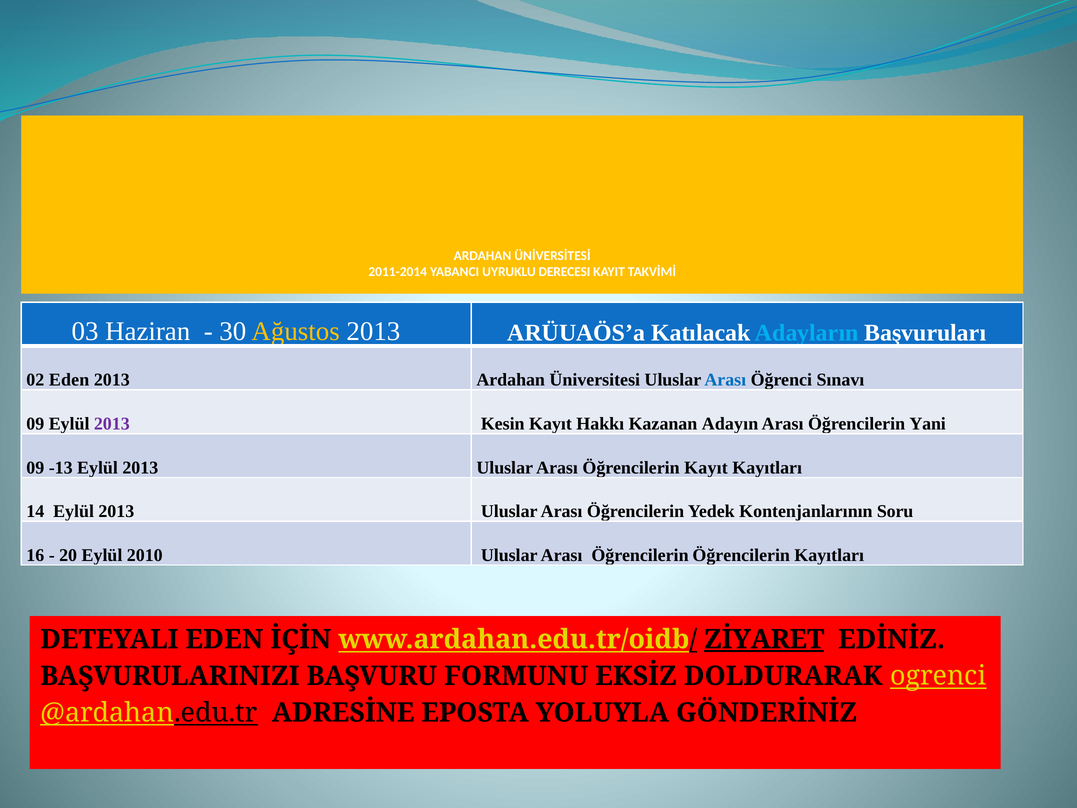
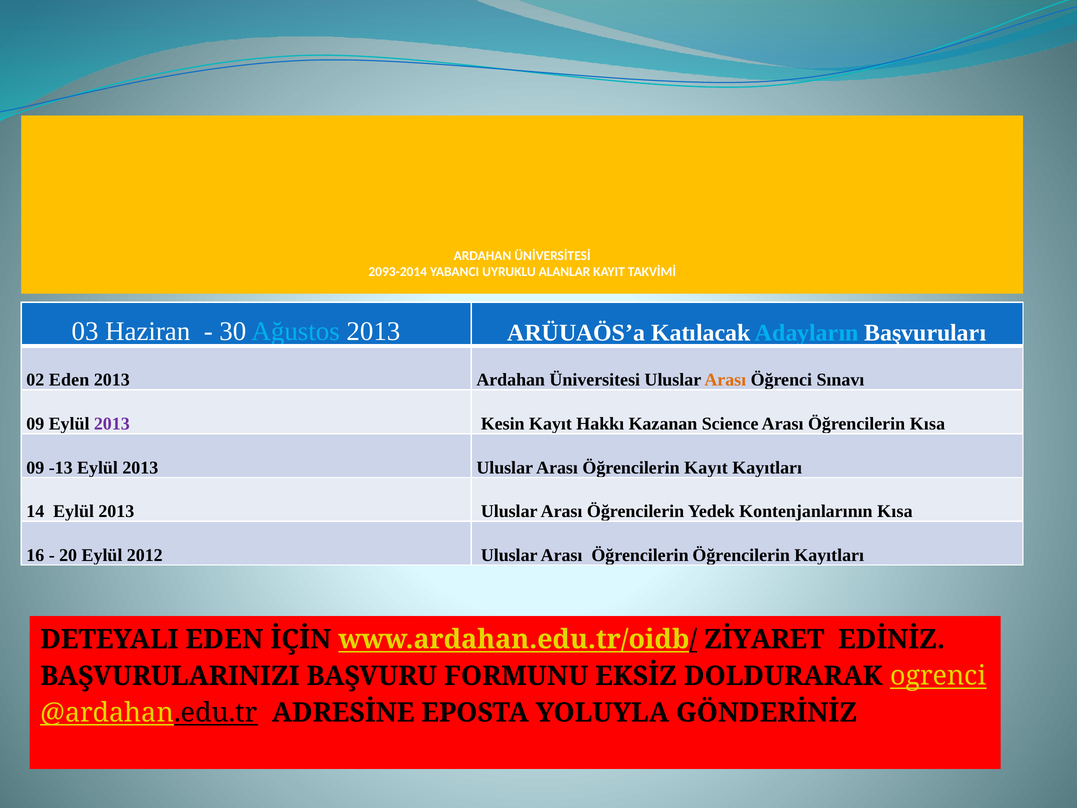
2011-2014: 2011-2014 -> 2093-2014 (398, 272)
DERECESI: DERECESI -> ALANLAR (564, 272)
Ağustos colour: yellow -> light blue (296, 331)
Arası colour: blue -> orange (725, 380)
Adayın: Adayın -> Science (730, 424)
Öğrencilerin Yani: Yani -> Kısa (927, 424)
Kontenjanlarının Soru: Soru -> Kısa (895, 511)
2010: 2010 -> 2012 (145, 555)
ZİYARET underline: present -> none (764, 639)
